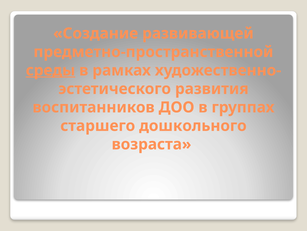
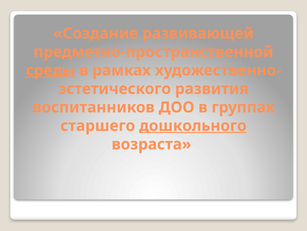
дошкольного underline: none -> present (193, 125)
